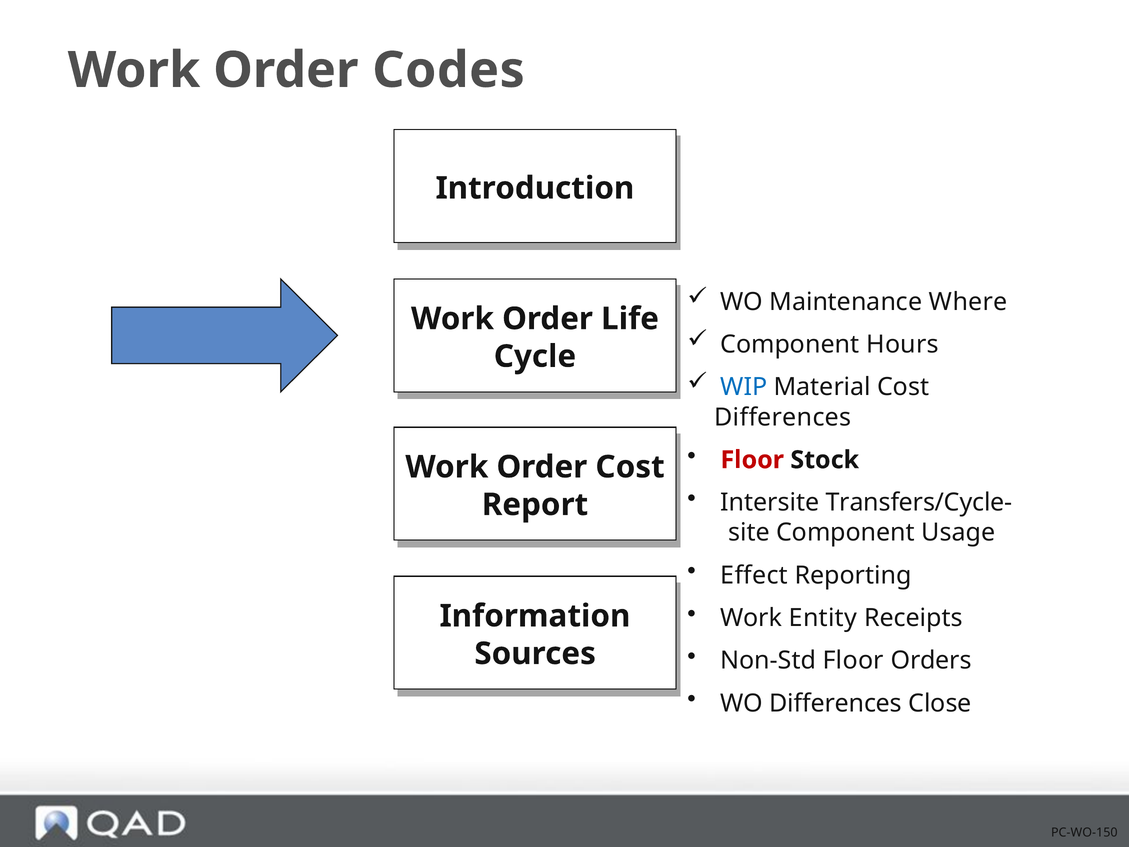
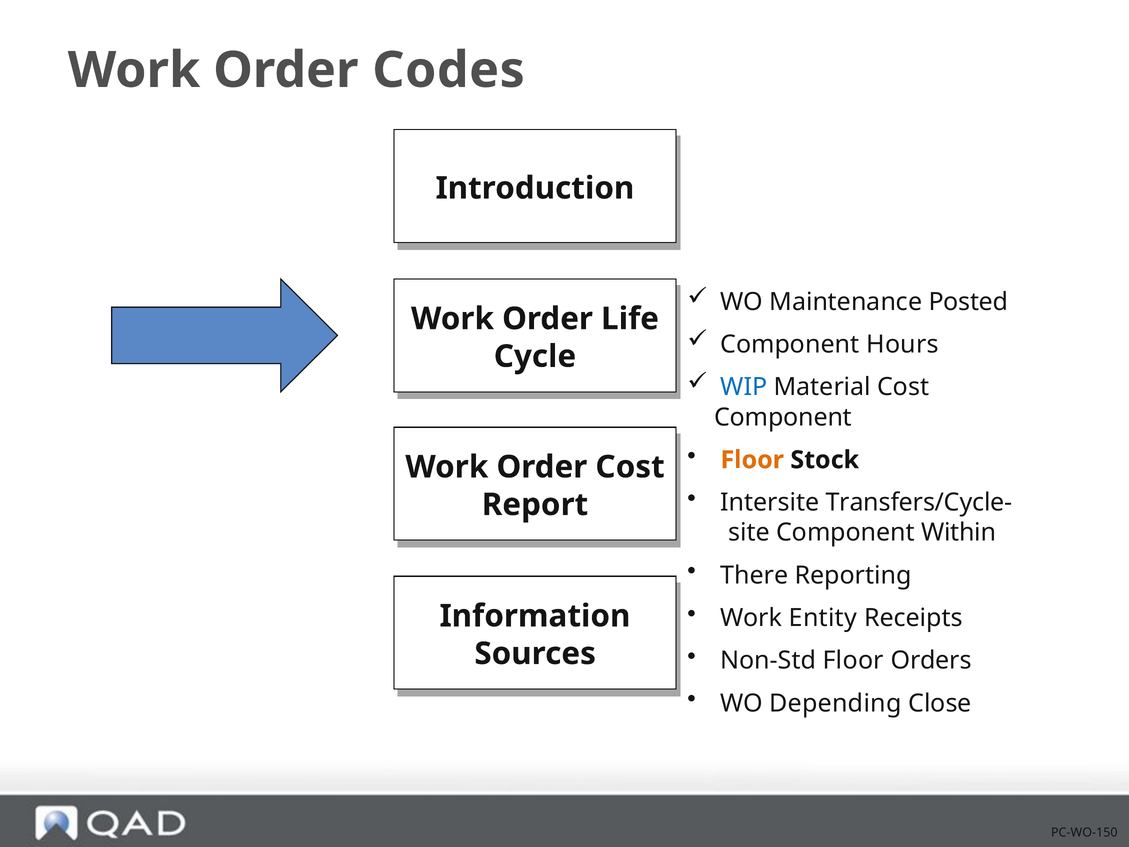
Where: Where -> Posted (968, 302)
Differences: Differences -> Component (783, 417)
Floor colour: red -> orange (752, 460)
Usage: Usage -> Within (959, 533)
Effect: Effect -> There (754, 575)
WO Differences: Differences -> Depending (835, 703)
